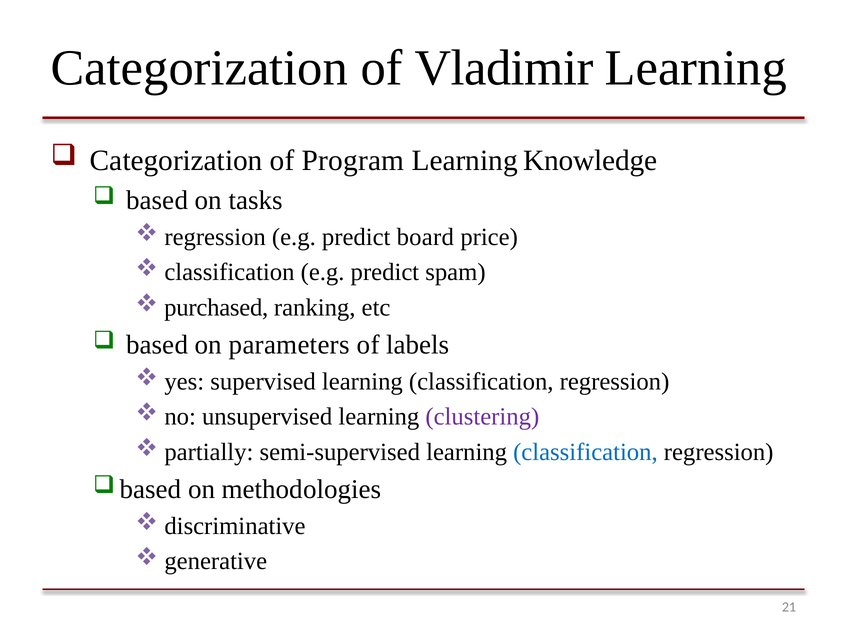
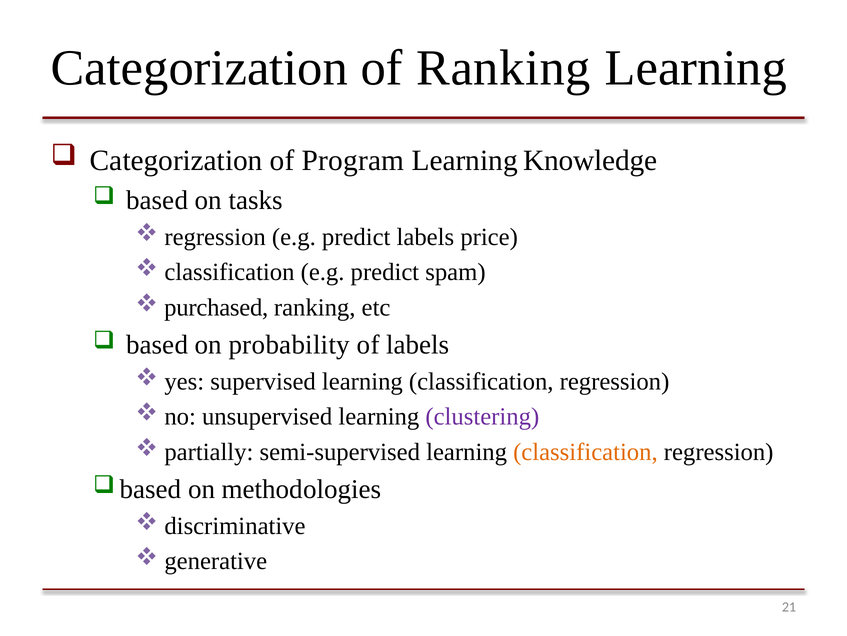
of Vladimir: Vladimir -> Ranking (504, 68)
predict board: board -> labels (425, 237)
parameters: parameters -> probability (289, 344)
classification colour: blue -> orange (585, 452)
